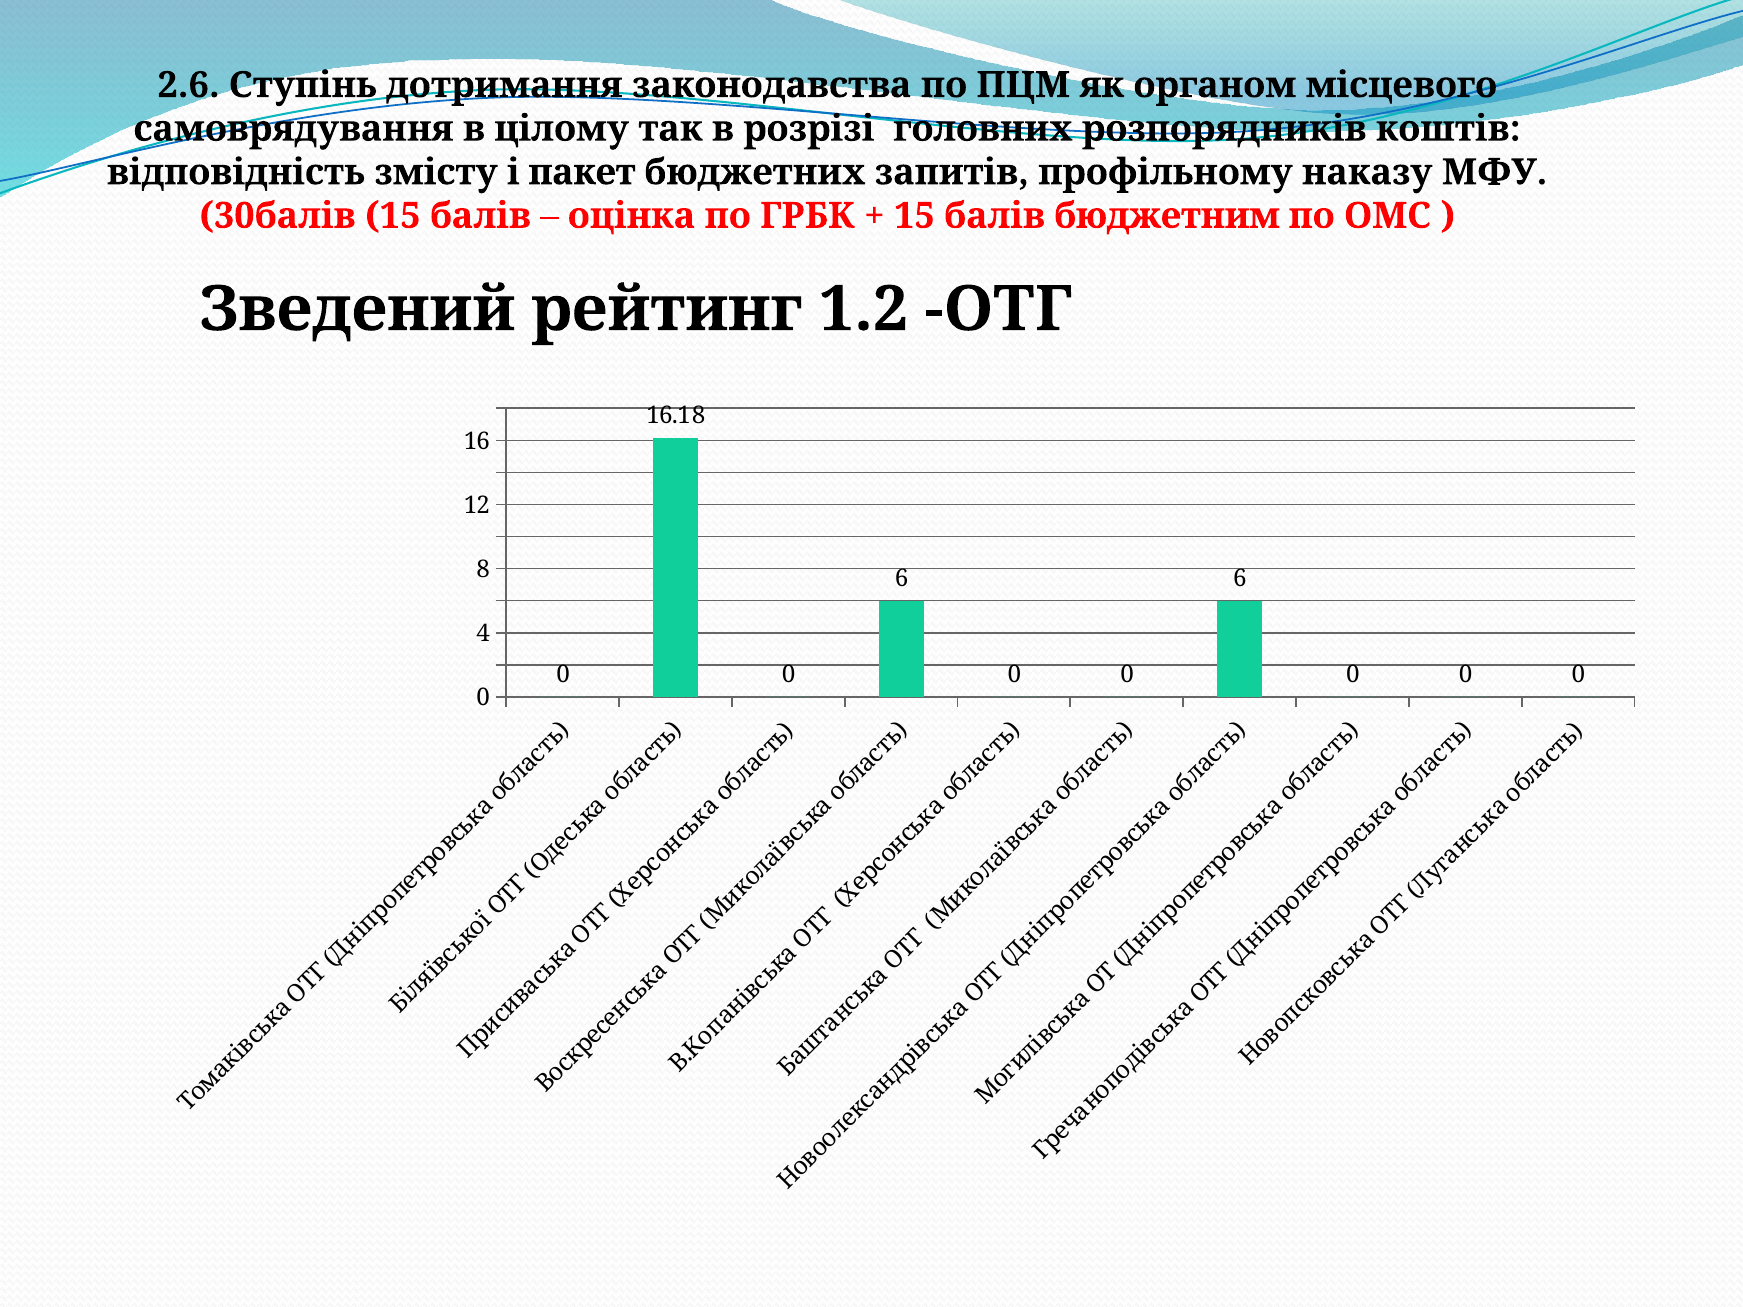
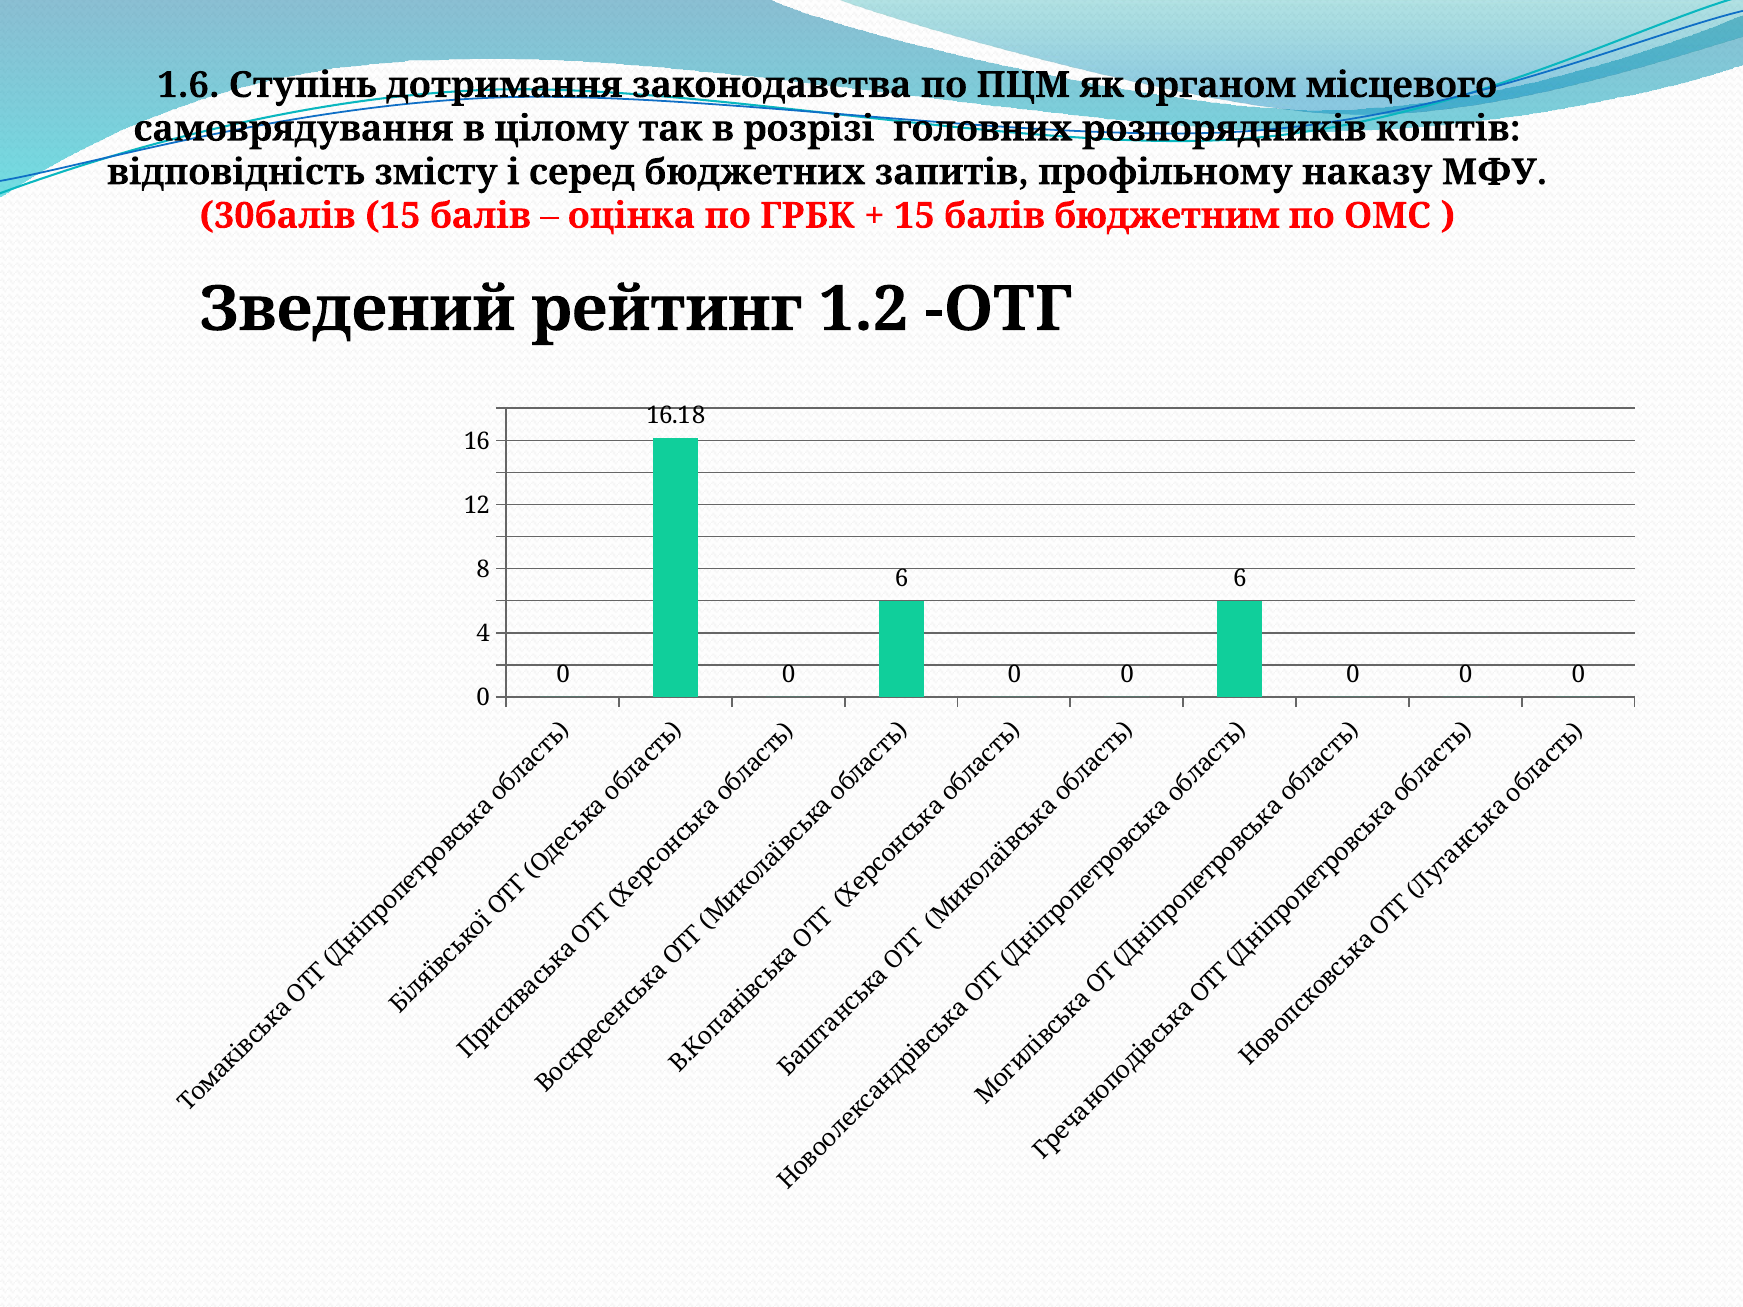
2.6: 2.6 -> 1.6 (188, 85)
пакет: пакет -> серед (582, 172)
